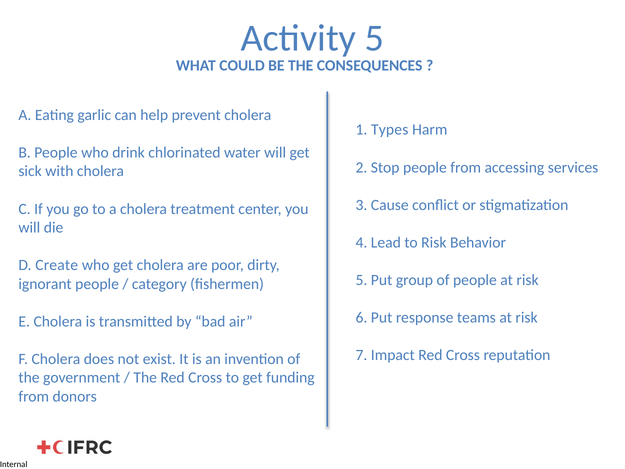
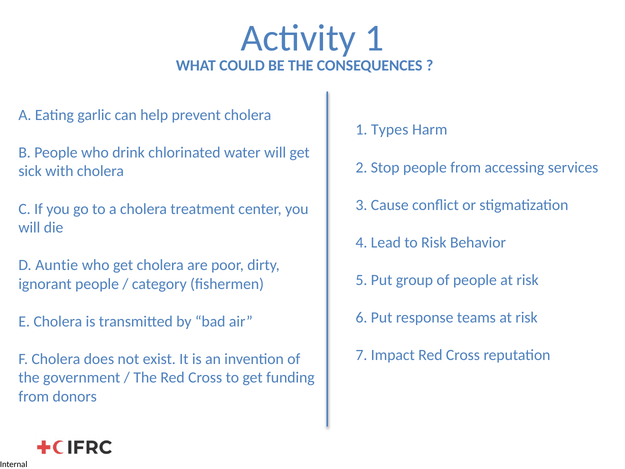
Activity 5: 5 -> 1 (374, 38)
Create: Create -> Auntie (57, 265)
